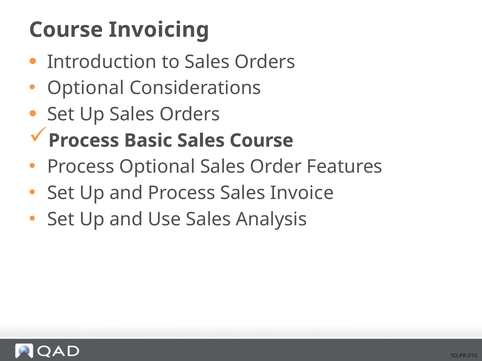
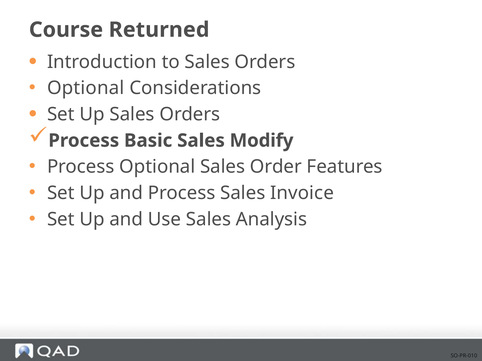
Invoicing: Invoicing -> Returned (159, 30)
Sales Course: Course -> Modify (262, 141)
